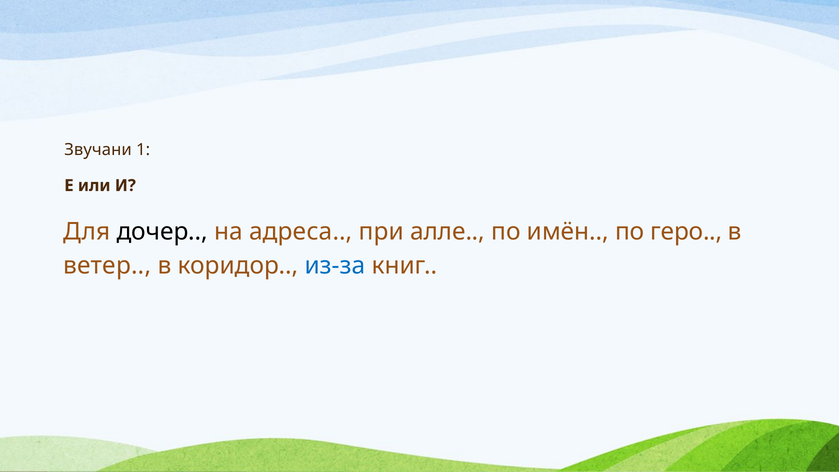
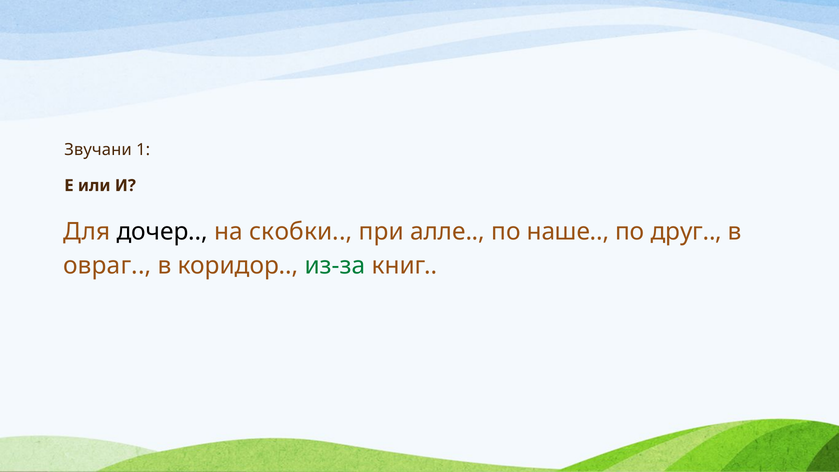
адреса: адреса -> скобки (301, 232)
имён: имён -> наше (568, 232)
геро: геро -> друг (686, 232)
ветер: ветер -> овраг (107, 266)
из-за colour: blue -> green (335, 266)
